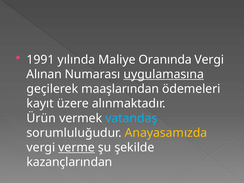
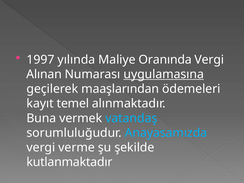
1991: 1991 -> 1997 (40, 60)
üzere: üzere -> temel (73, 104)
Ürün: Ürün -> Buna (41, 118)
Anayasamızda colour: yellow -> light blue (166, 133)
verme underline: present -> none (77, 147)
kazançlarından: kazançlarından -> kutlanmaktadır (69, 162)
